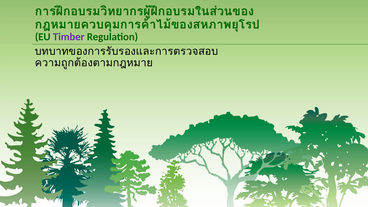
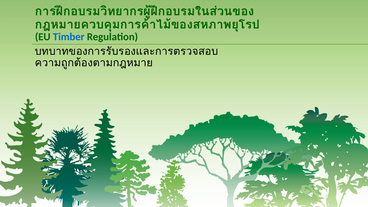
Timber colour: purple -> blue (69, 37)
